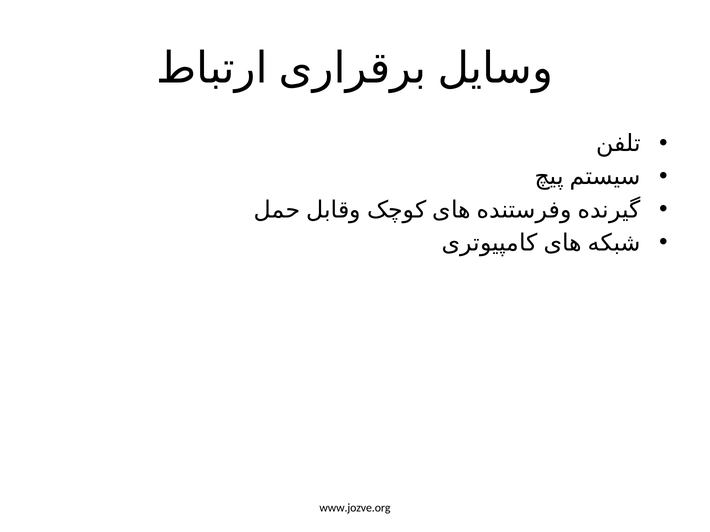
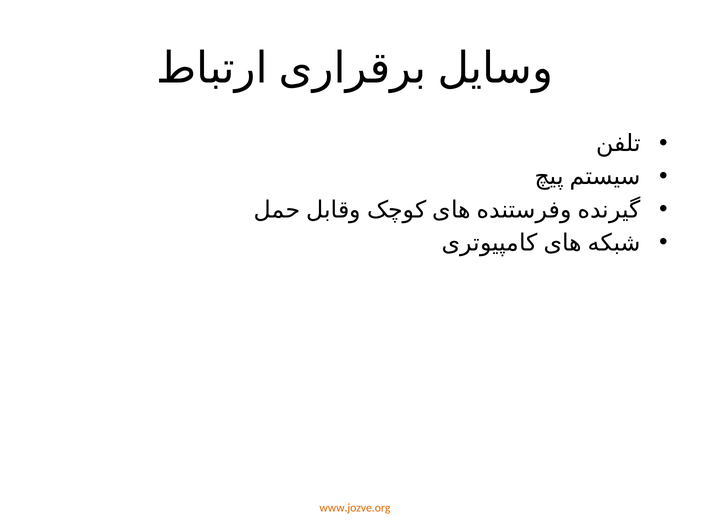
www.jozve.org colour: black -> orange (355, 508)
